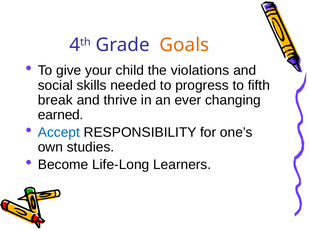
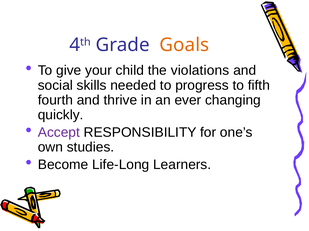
break: break -> fourth (55, 100)
earned: earned -> quickly (61, 115)
Accept colour: blue -> purple (59, 133)
